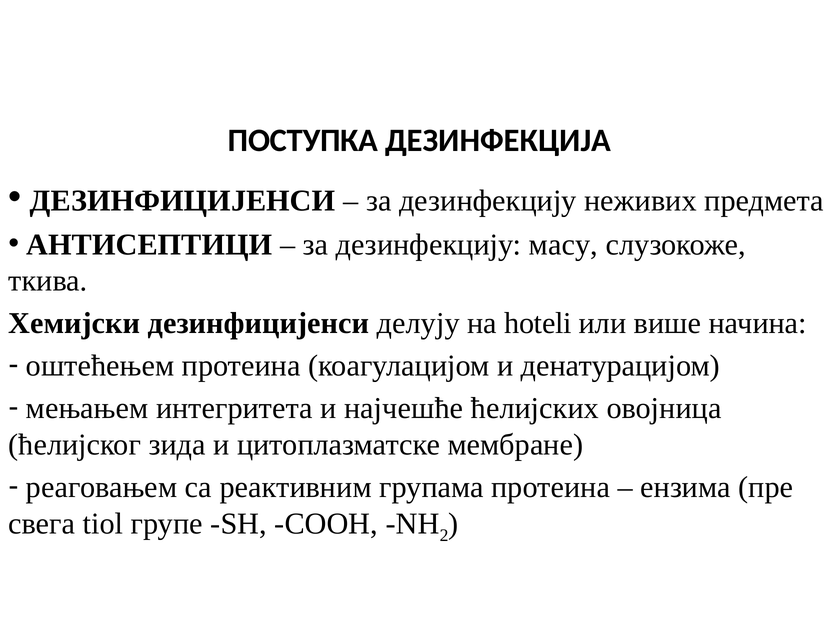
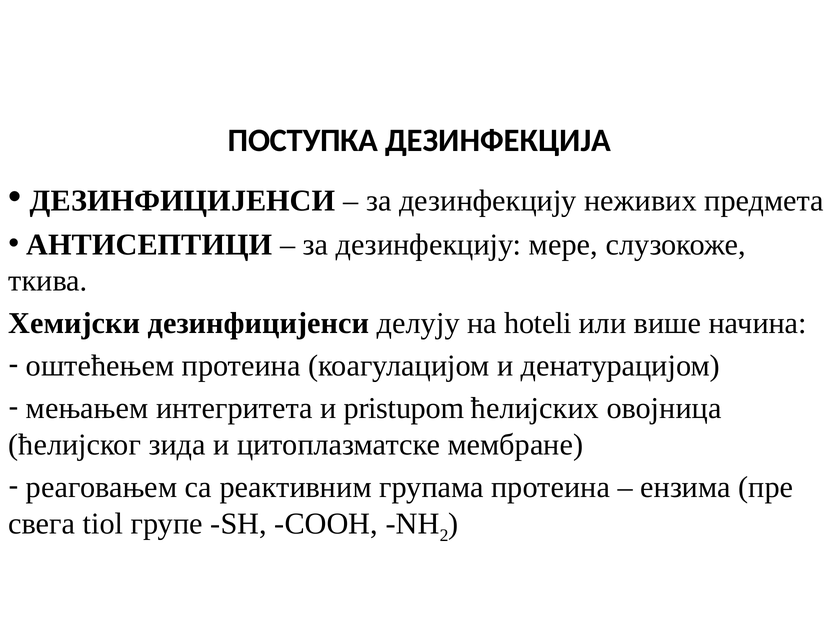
масу: масу -> мере (563, 245)
најчешће: најчешће -> pristupom (404, 409)
